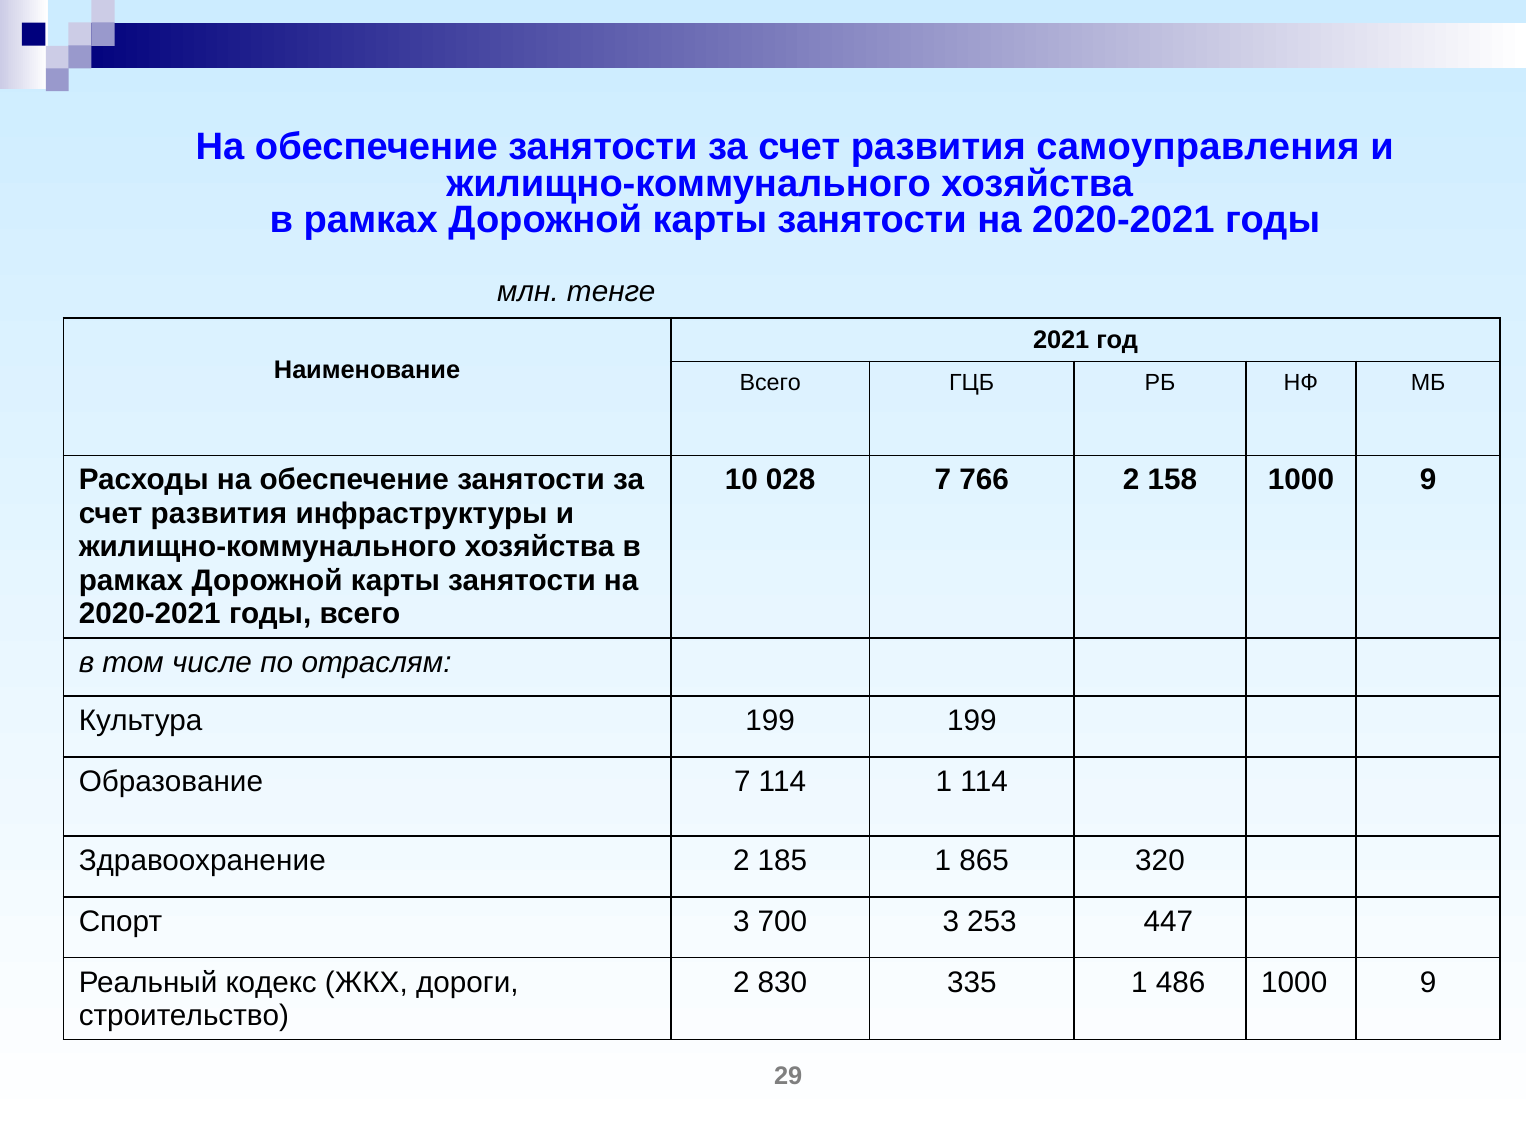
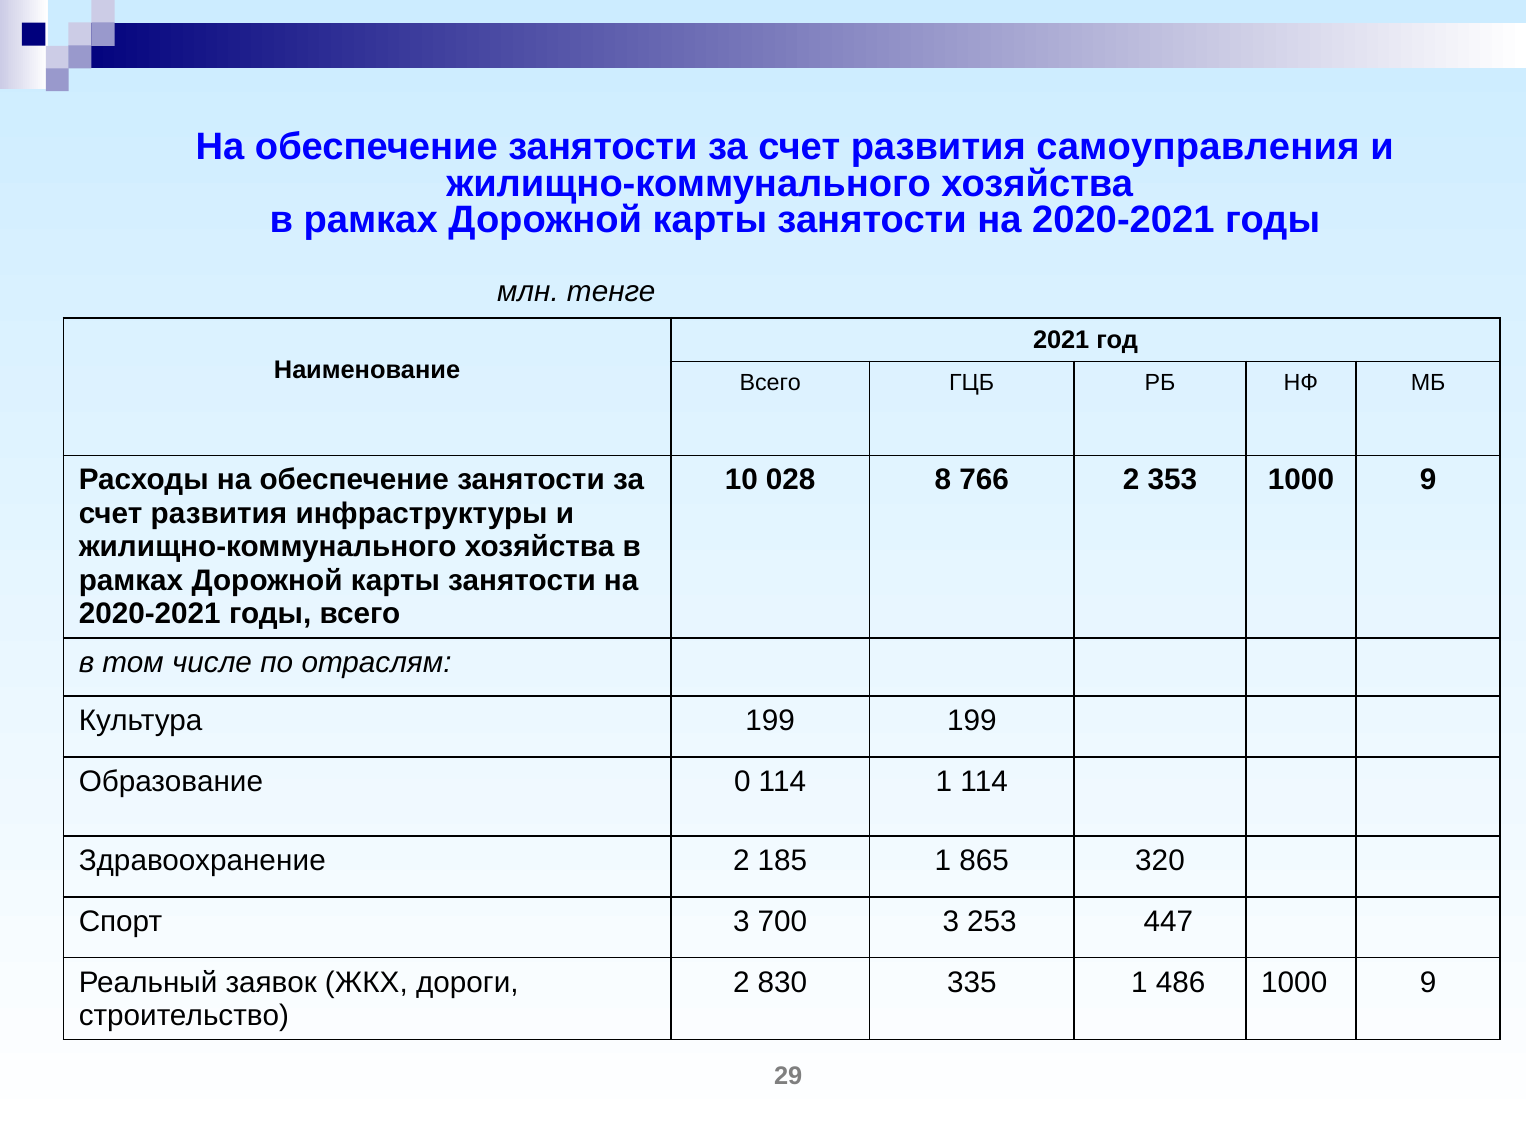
028 7: 7 -> 8 (943, 480)
158: 158 -> 353 (1172, 480)
Образование 7: 7 -> 0 (742, 781)
кодекс: кодекс -> заявок (271, 982)
